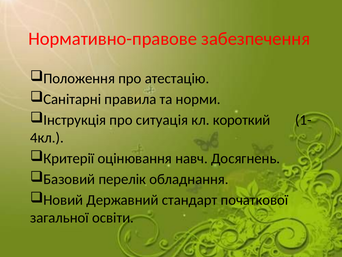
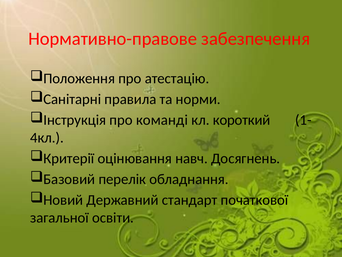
ситуація: ситуація -> команді (162, 120)
